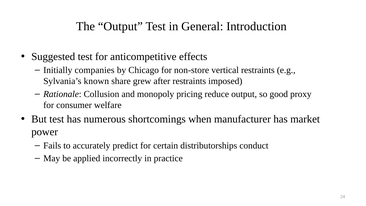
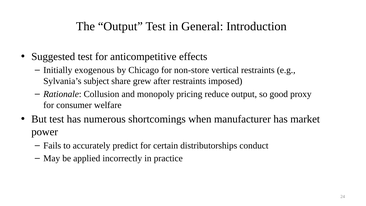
companies: companies -> exogenous (95, 70)
known: known -> subject (96, 81)
